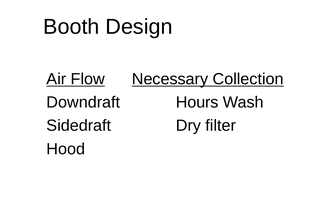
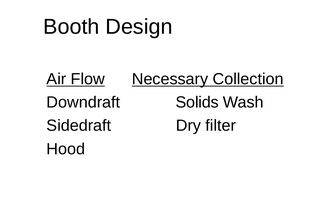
Hours: Hours -> Solids (197, 102)
